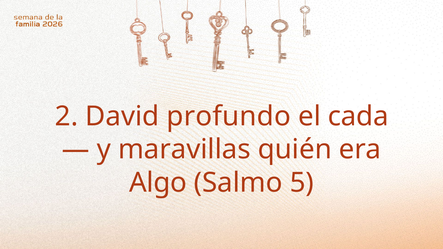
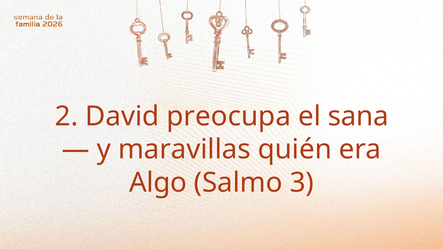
profundo: profundo -> preocupa (229, 116)
cada: cada -> sana (358, 116)
5: 5 -> 3 (302, 183)
